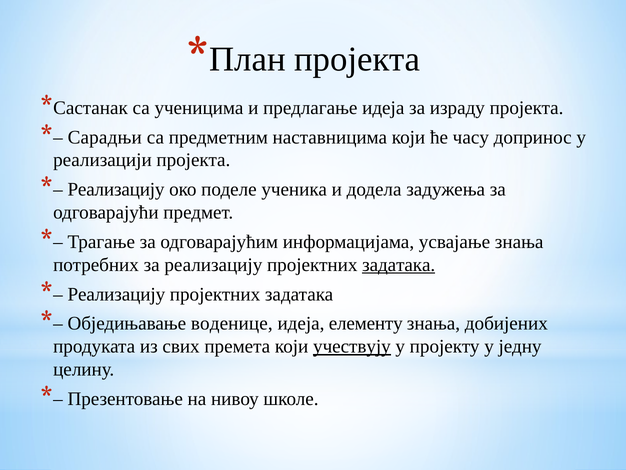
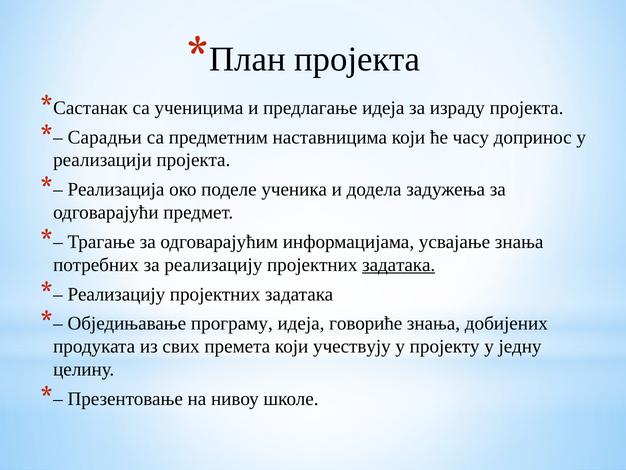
Реализацију: Реализацију -> Реализација (116, 189)
воденице: воденице -> програму (232, 323)
елементу: елементу -> говориће (366, 323)
учествују underline: present -> none (352, 346)
